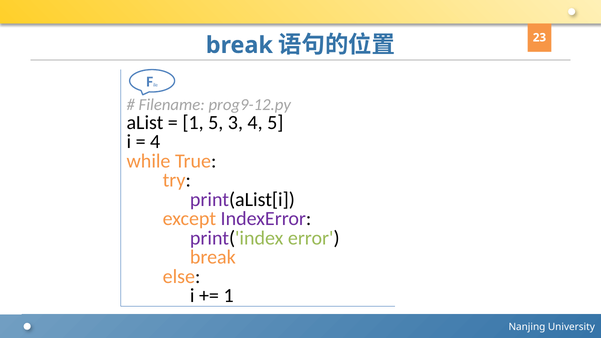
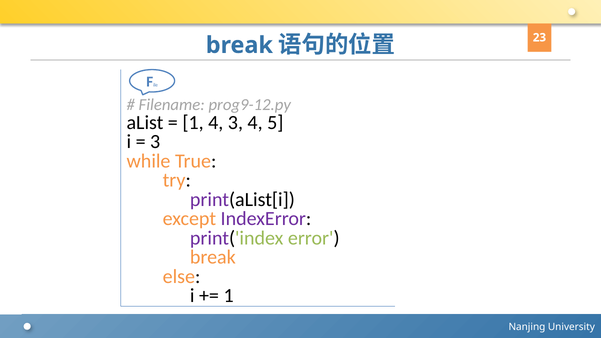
1 5: 5 -> 4 (216, 123)
4: 4 -> 3 (155, 142)
